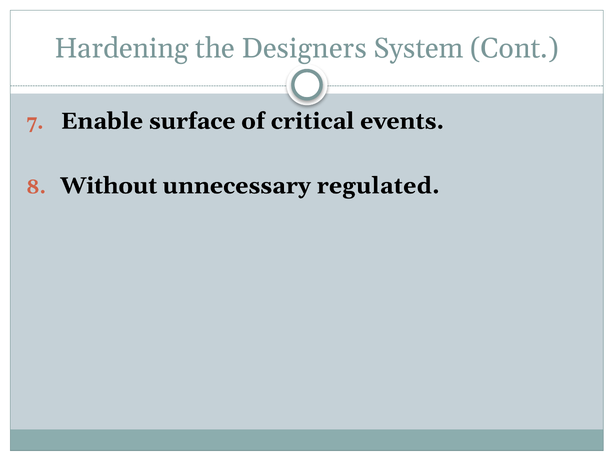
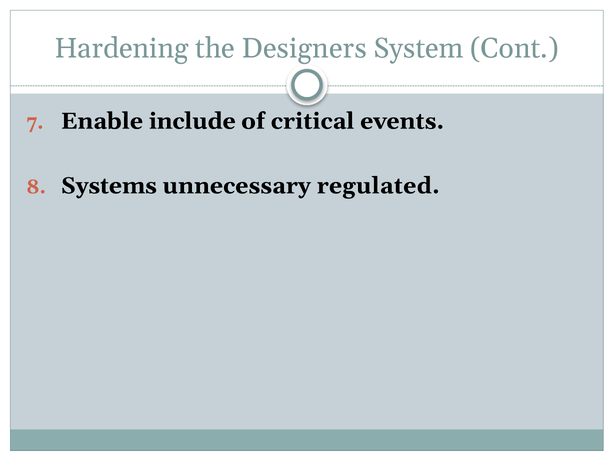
surface: surface -> include (192, 121)
Without: Without -> Systems (109, 186)
